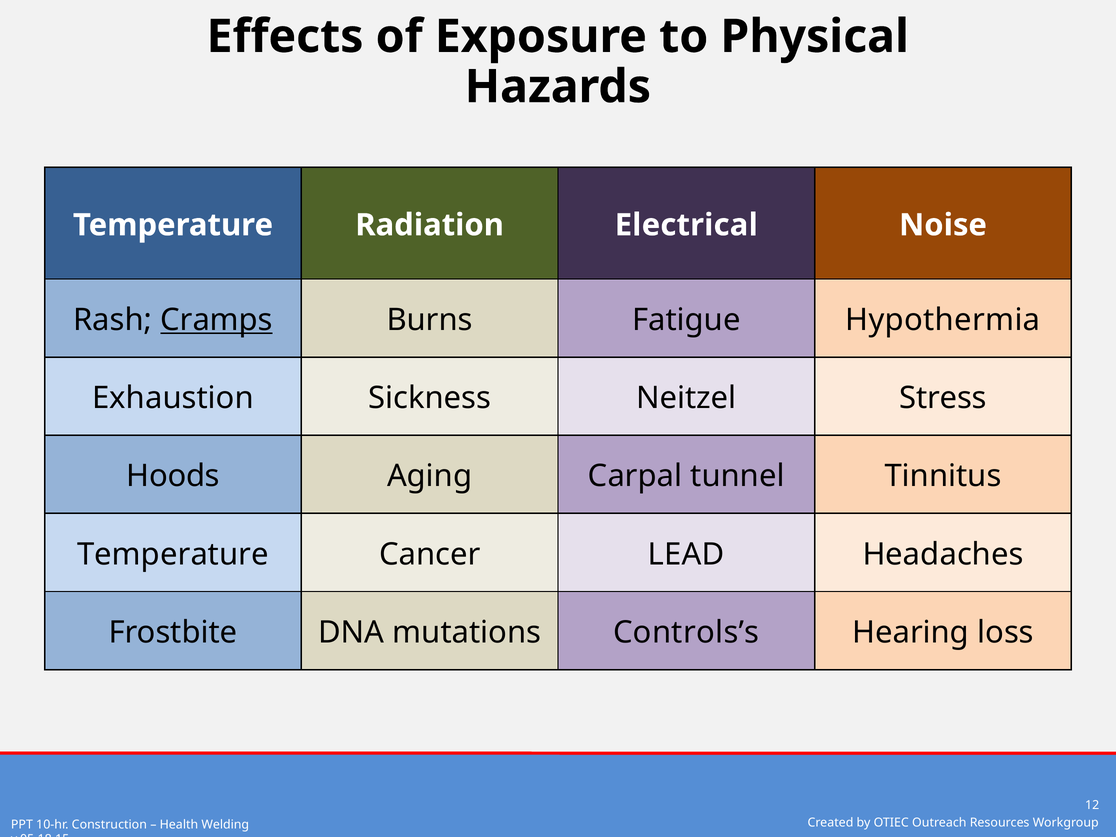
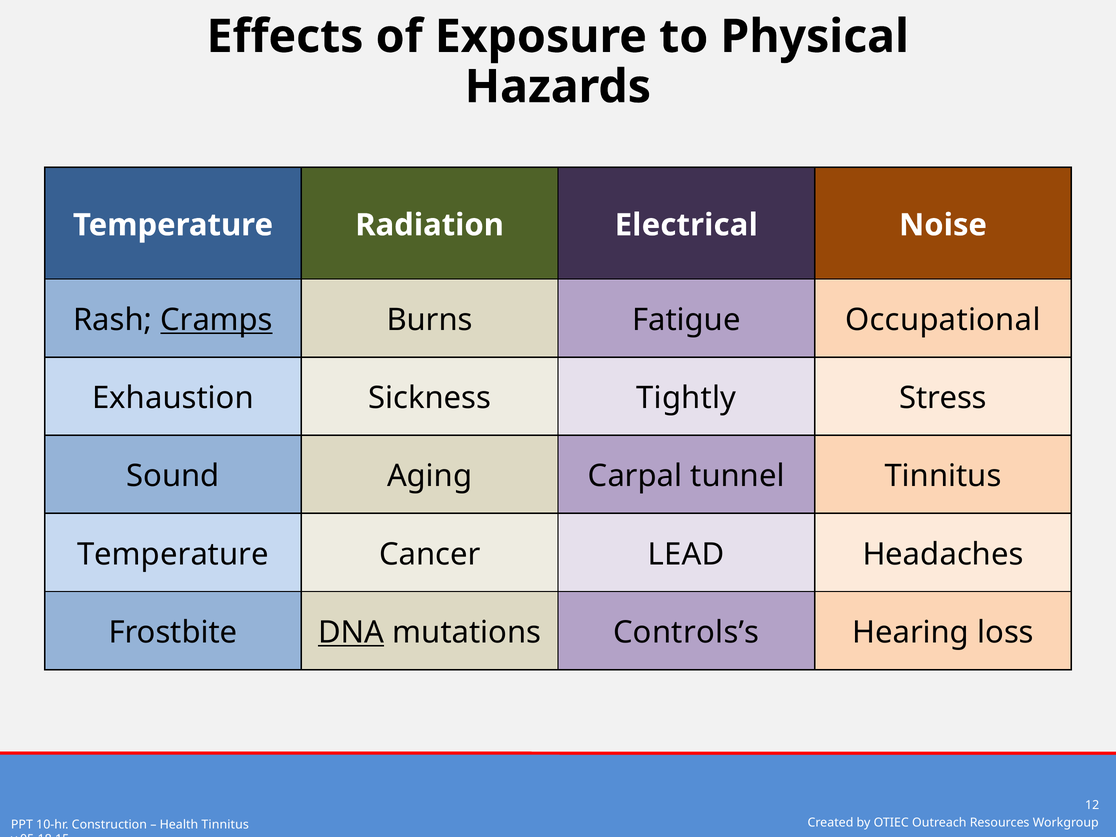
Hypothermia: Hypothermia -> Occupational (943, 320)
Neitzel: Neitzel -> Tightly (686, 398)
Hoods: Hoods -> Sound (173, 476)
DNA underline: none -> present (351, 632)
Welding: Welding -> Tinnitus (225, 824)
